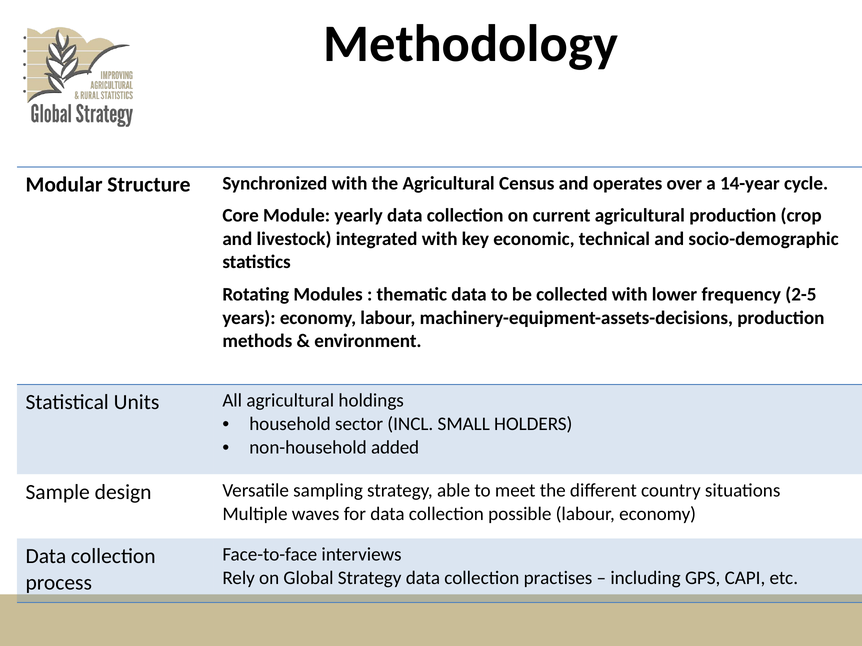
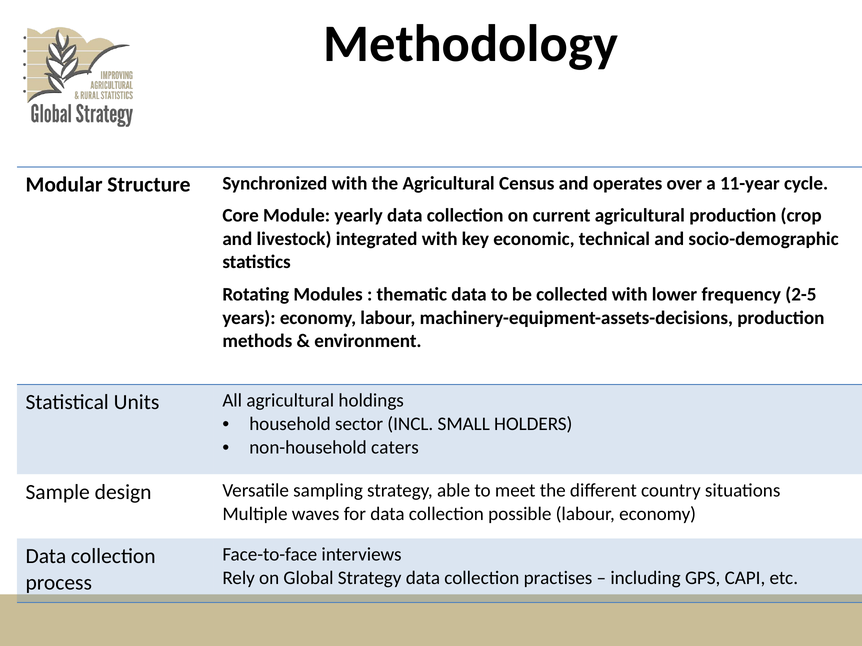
14-year: 14-year -> 11-year (750, 183)
added: added -> caters (395, 448)
